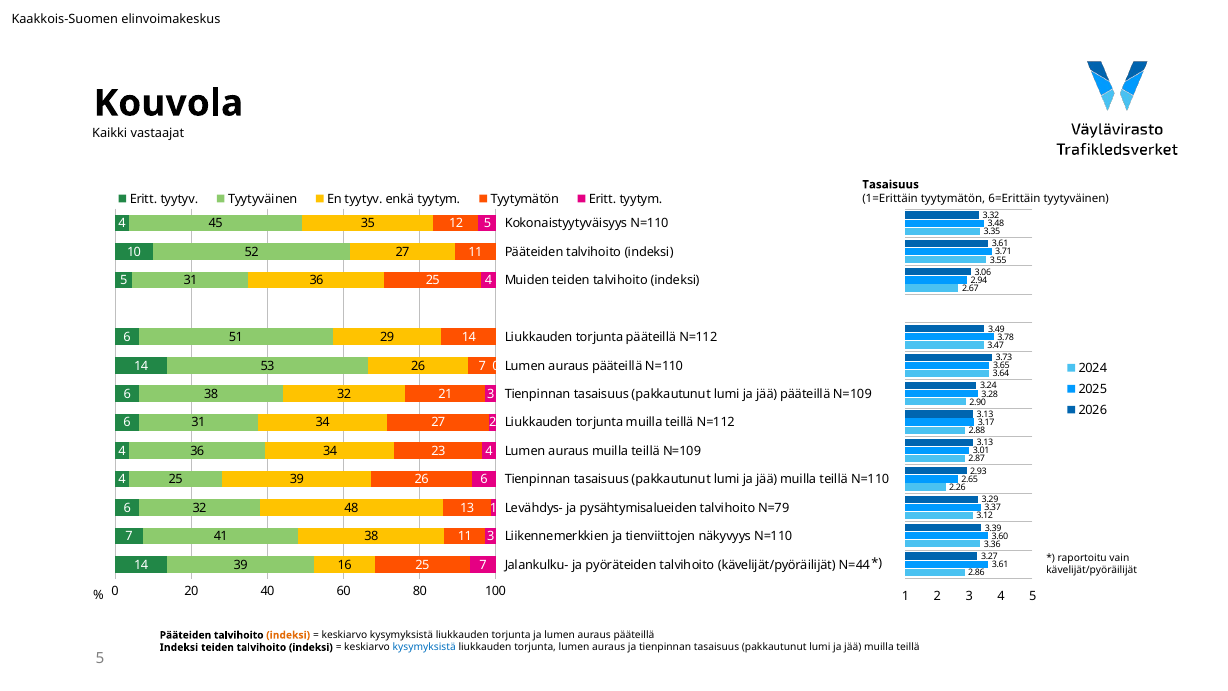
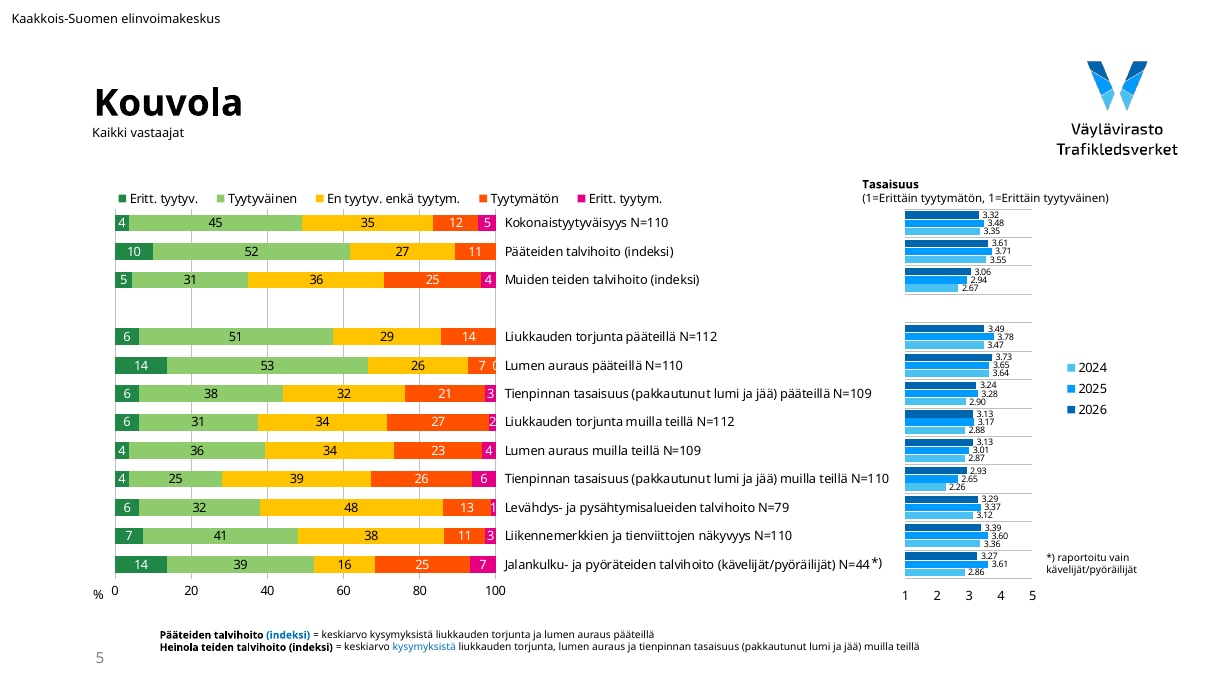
tyytymätön 6=Erittäin: 6=Erittäin -> 1=Erittäin (1014, 198)
indeksi colour: orange -> blue (288, 635)
Indeksi: Indeksi -> Heinola (179, 647)
